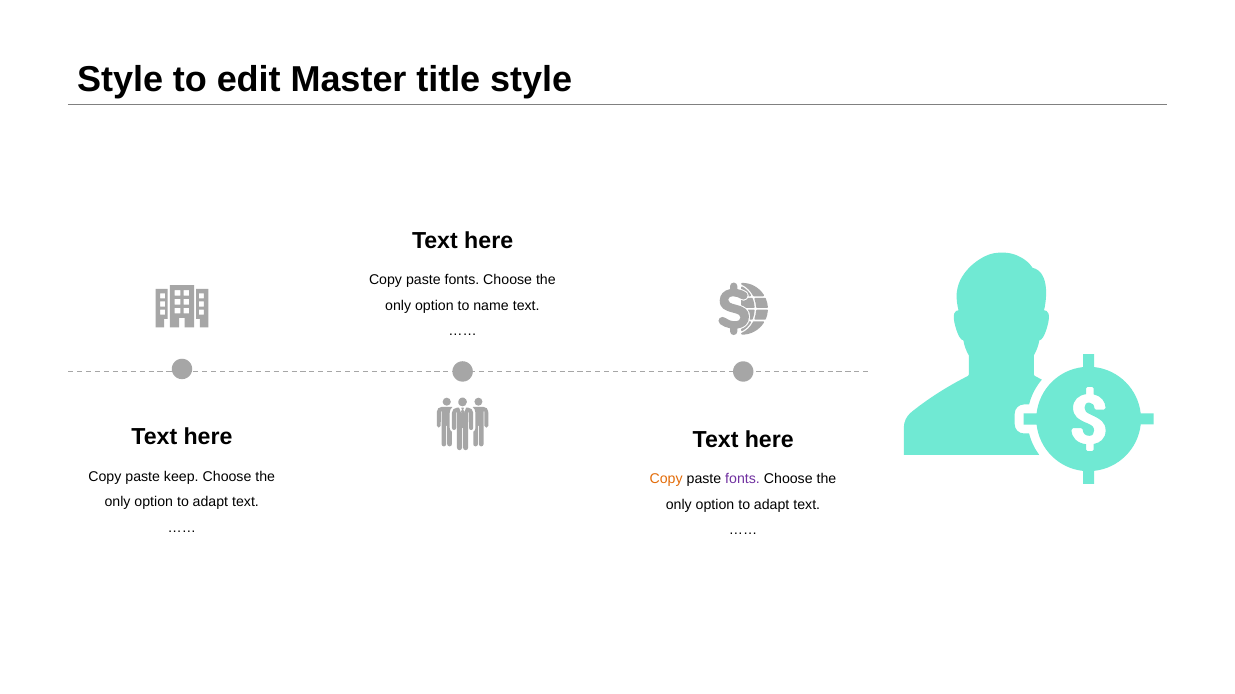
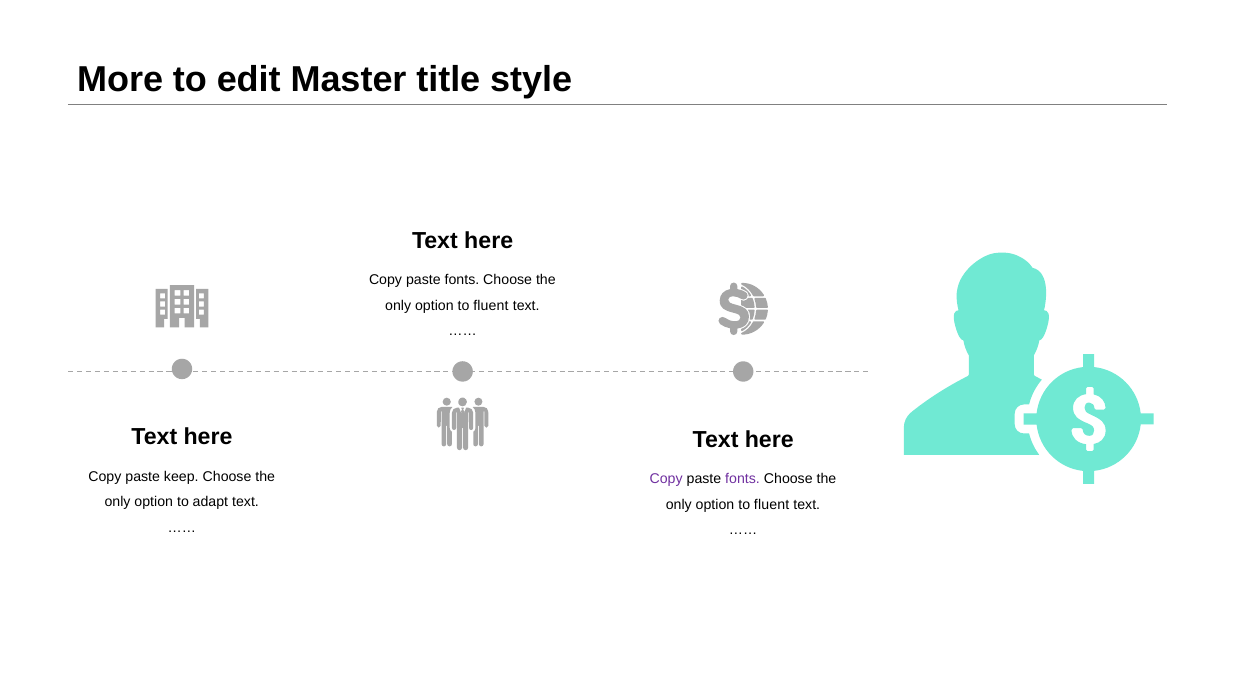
Style: Style -> More (120, 80)
name: name -> fluent (491, 306)
Copy colour: orange -> purple (666, 479)
adapt: adapt -> fluent (772, 505)
